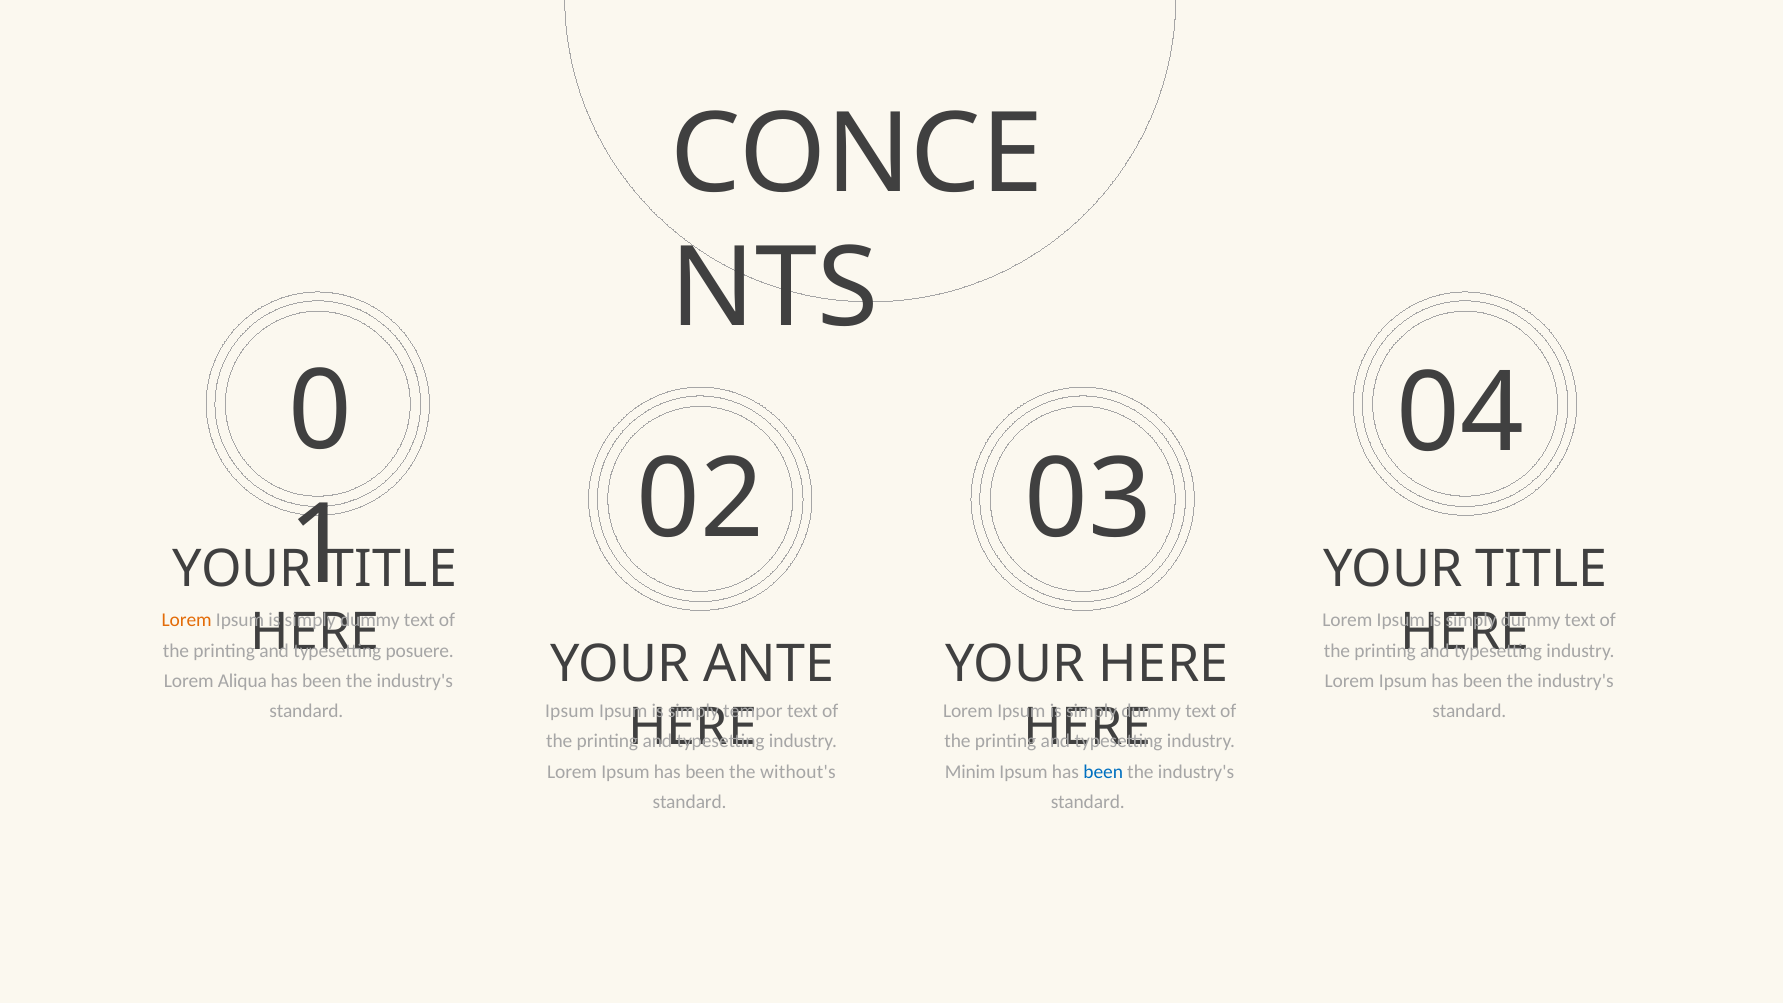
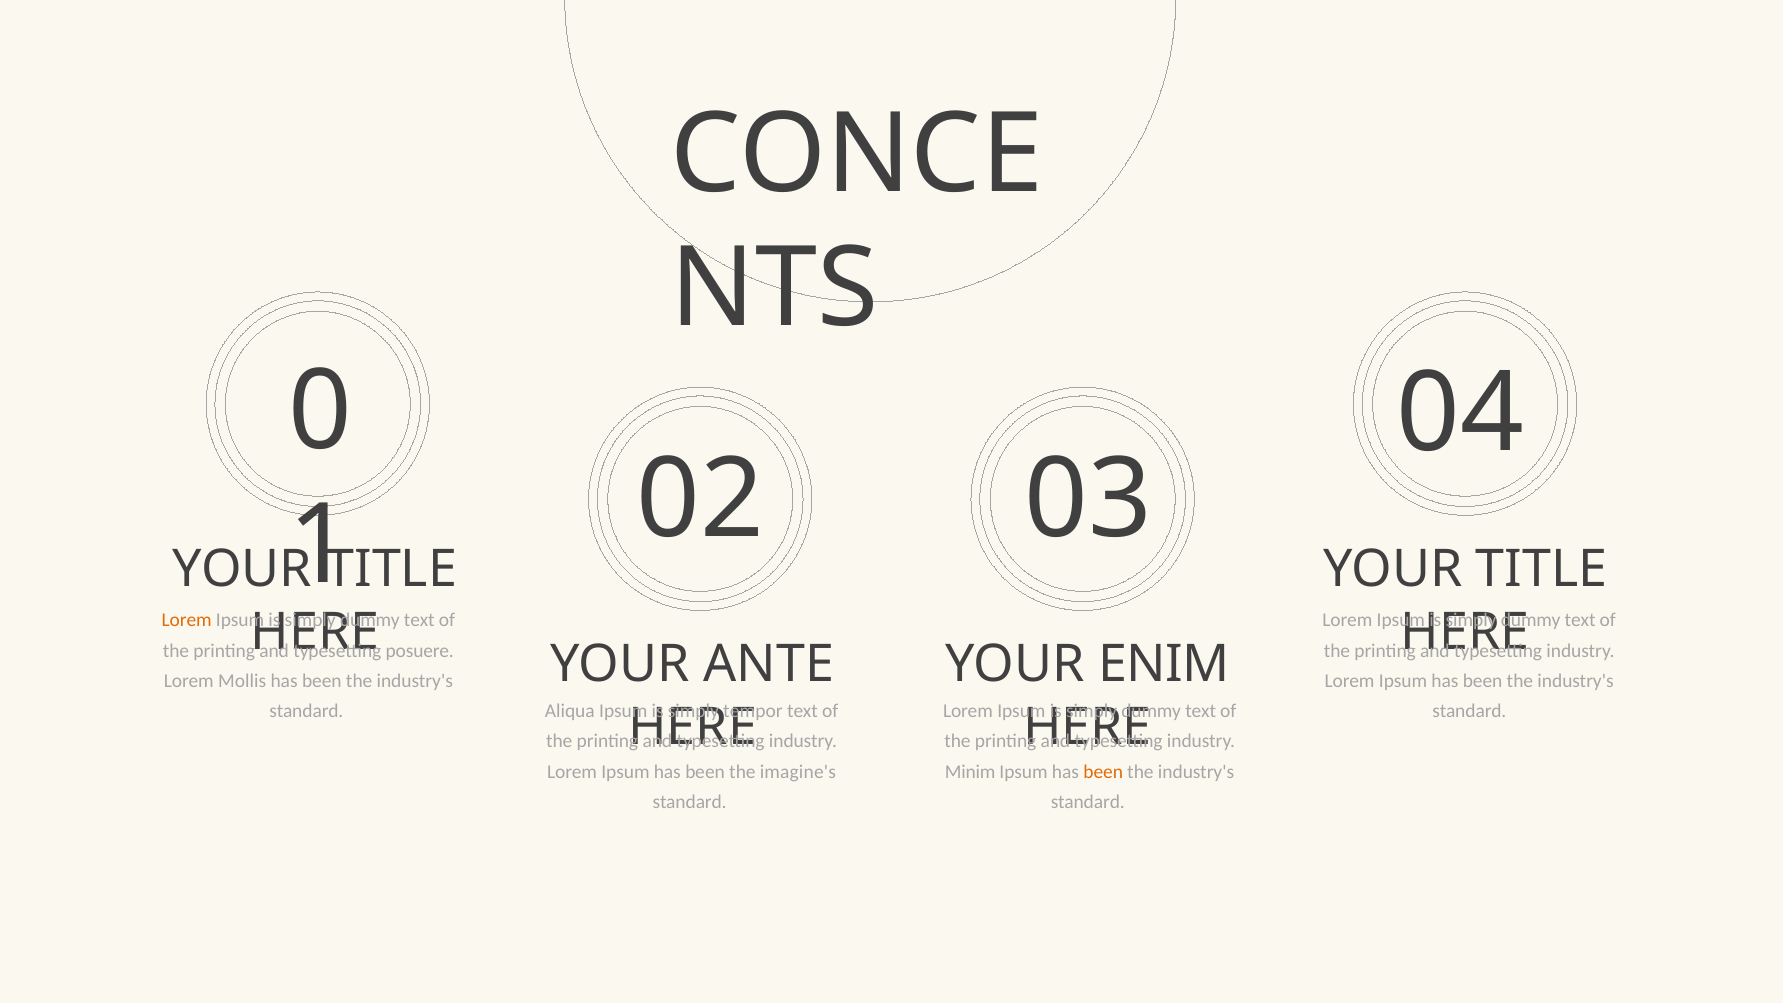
YOUR HERE: HERE -> ENIM (1164, 665)
Aliqua: Aliqua -> Mollis (242, 681)
Ipsum: Ipsum -> Aliqua (570, 711)
without's: without's -> imagine's (798, 772)
been colour: blue -> orange (1103, 772)
